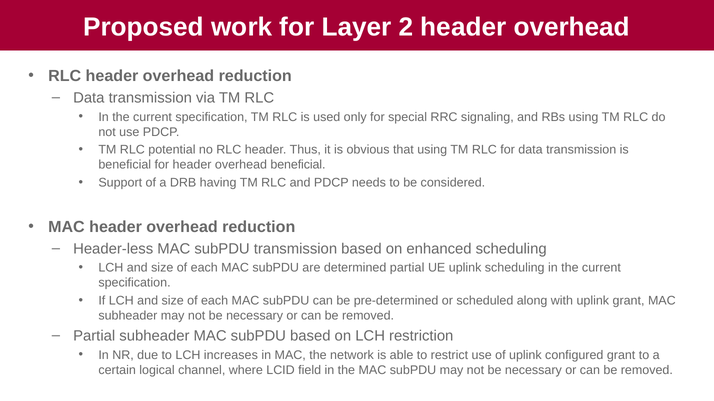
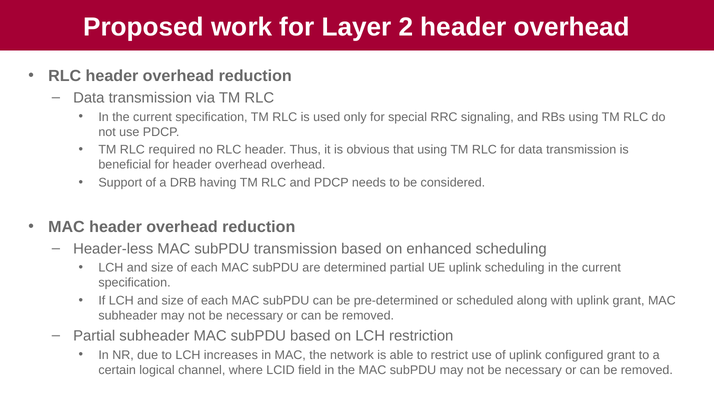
potential: potential -> required (172, 150)
overhead beneficial: beneficial -> overhead (298, 165)
